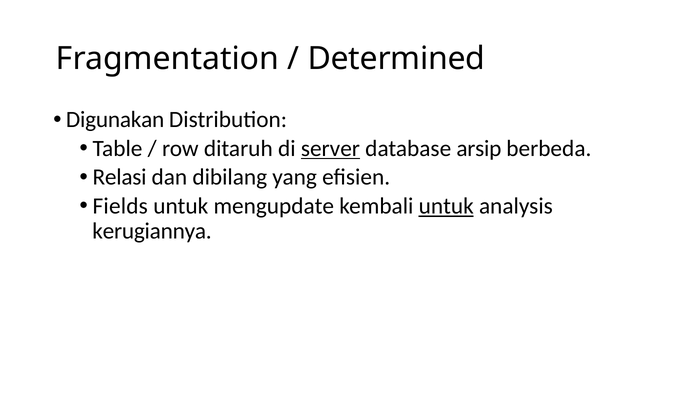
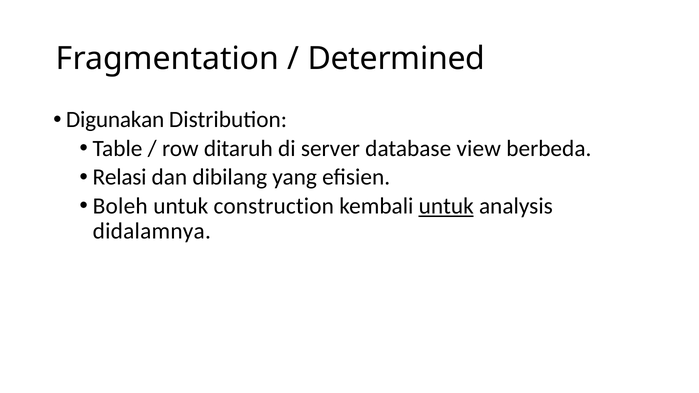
server underline: present -> none (330, 149)
arsip: arsip -> view (479, 149)
Fields: Fields -> Boleh (120, 206)
mengupdate: mengupdate -> construction (274, 206)
kerugiannya: kerugiannya -> didalamnya (152, 231)
